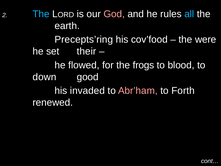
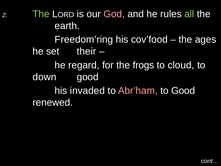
The colour: light blue -> light green (41, 14)
all colour: light blue -> light green (189, 14)
Precepts’ring: Precepts’ring -> Freedom’ring (84, 40)
were: were -> ages (206, 40)
flowed: flowed -> regard (84, 65)
blood: blood -> cloud (181, 65)
to Forth: Forth -> Good (183, 91)
